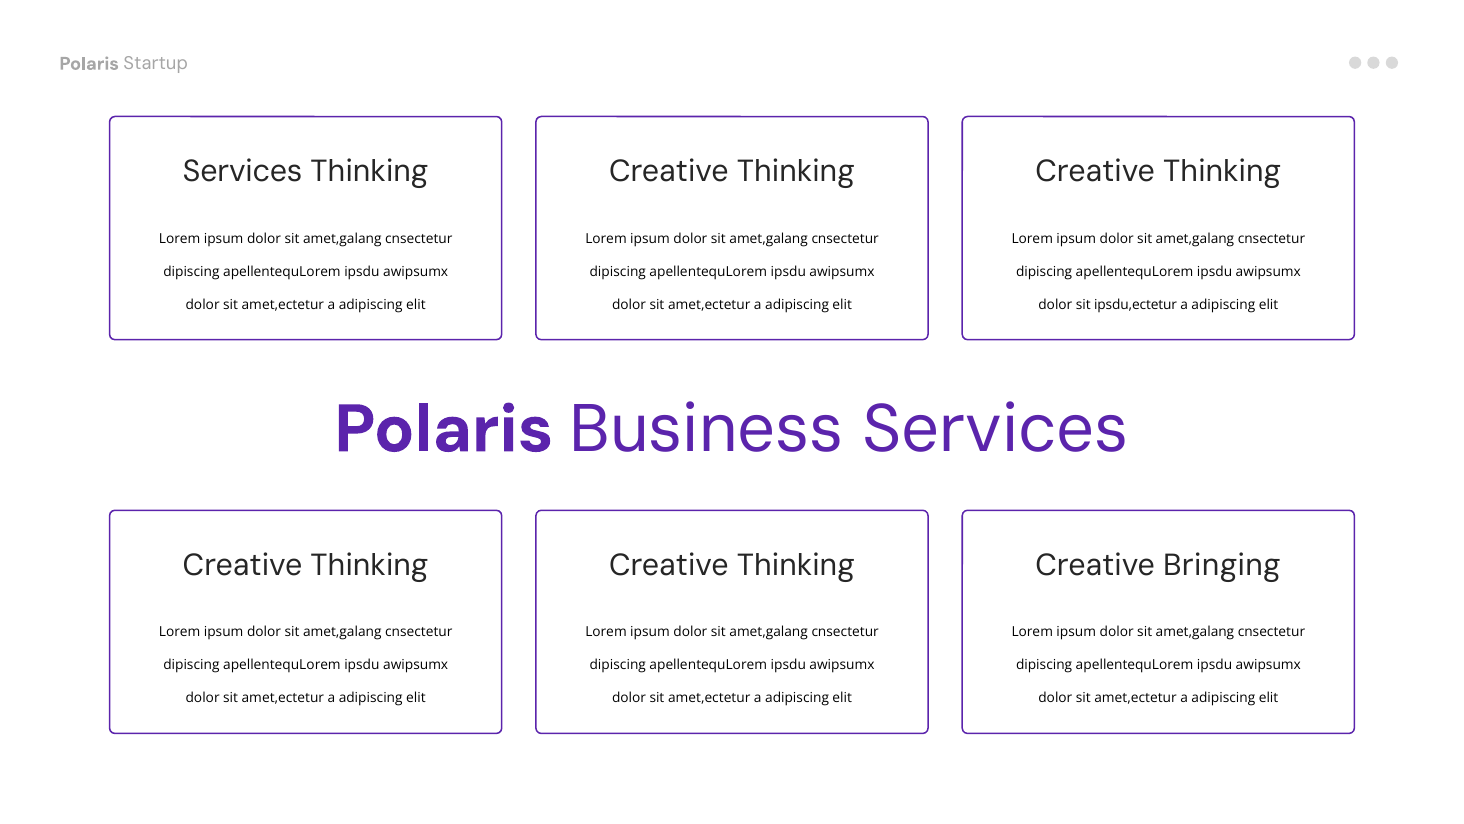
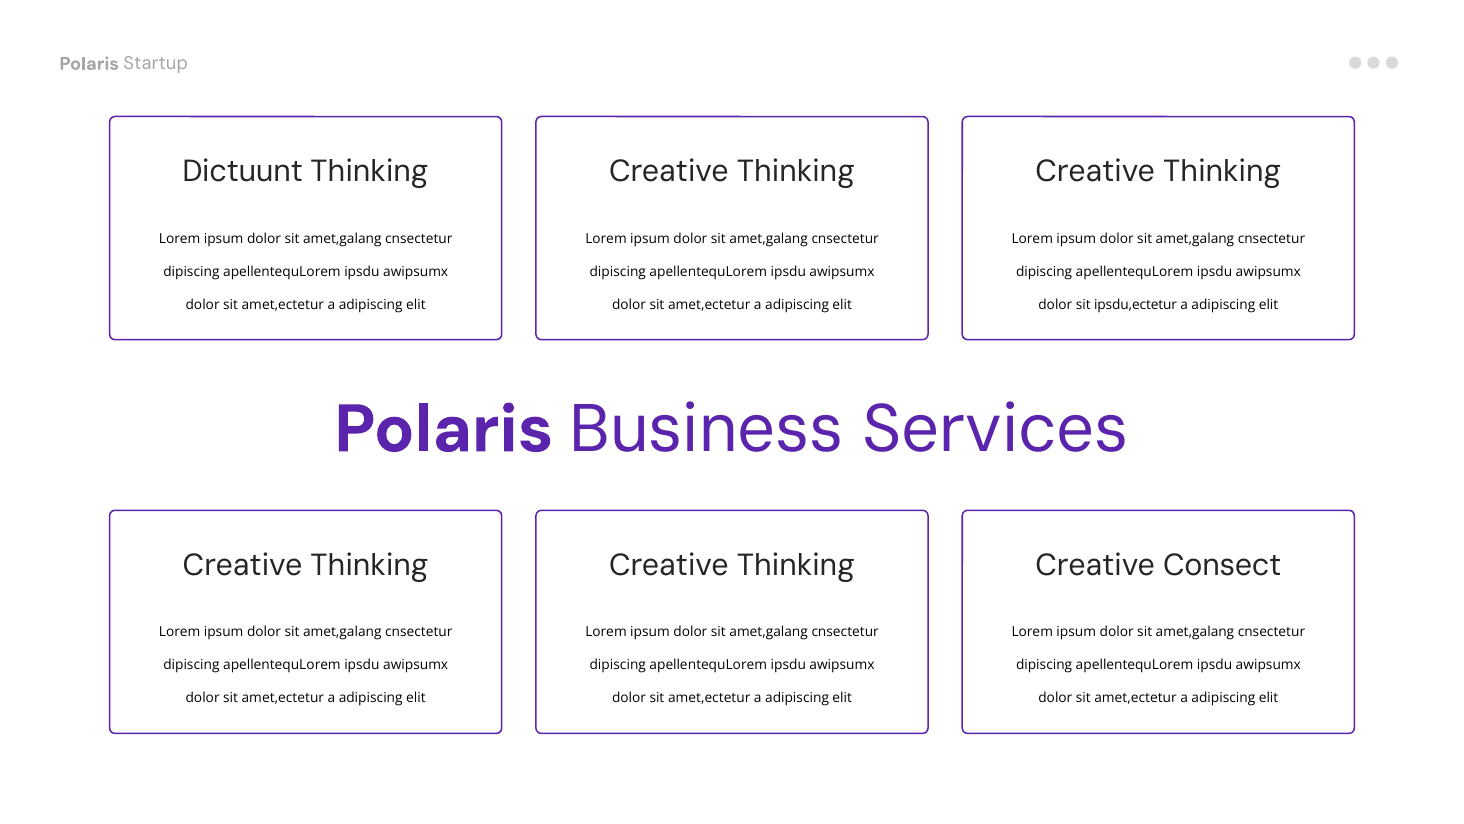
Services: Services -> Dictuunt (243, 172)
Bringing: Bringing -> Consect (1222, 565)
